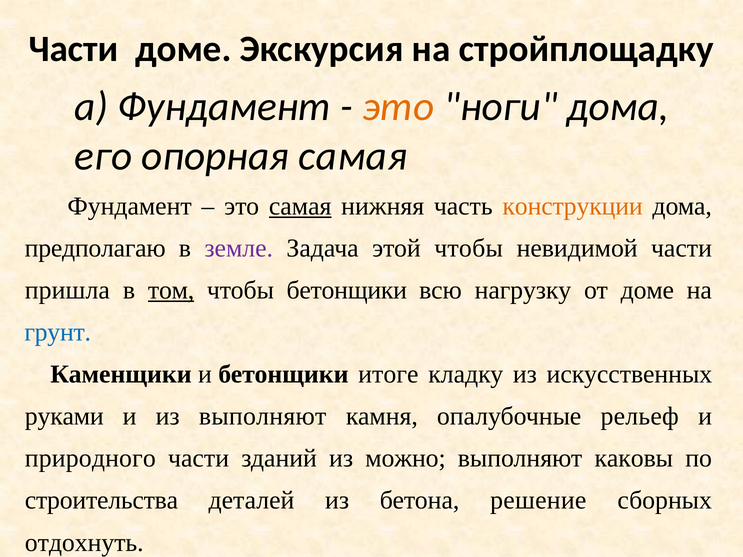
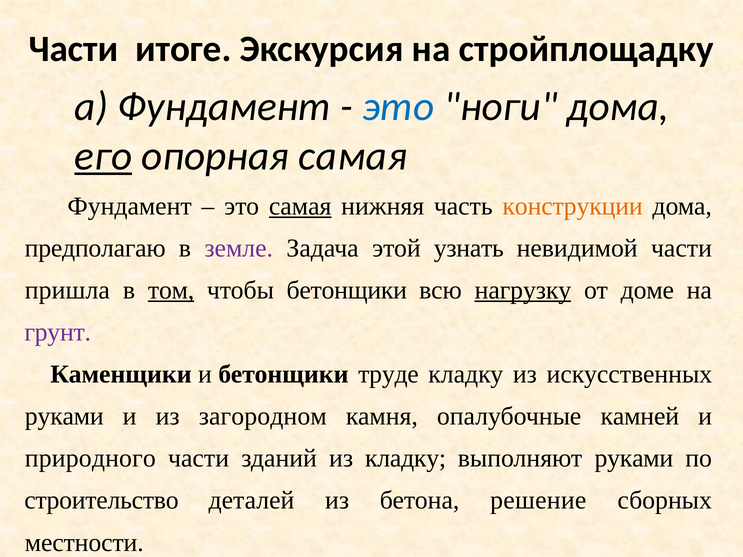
Части доме: доме -> итоге (183, 49)
это colour: orange -> blue (398, 107)
его underline: none -> present (103, 156)
этой чтобы: чтобы -> узнать (469, 248)
нагрузку underline: none -> present (523, 290)
грунт colour: blue -> purple (58, 332)
итоге: итоге -> труде (389, 375)
из выполняют: выполняют -> загородном (263, 417)
рельеф: рельеф -> камней (640, 417)
из можно: можно -> кладку (406, 459)
выполняют каковы: каковы -> руками (634, 459)
строительства: строительства -> строительство (101, 501)
отдохнуть: отдохнуть -> местности (84, 543)
